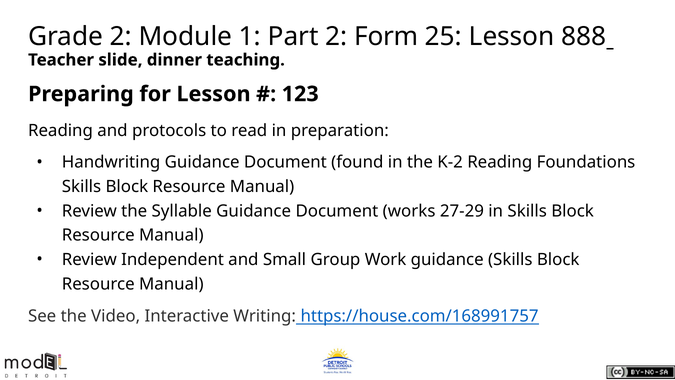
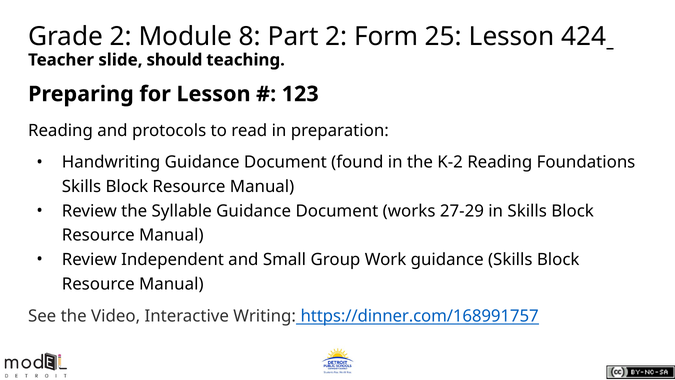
1: 1 -> 8 (250, 37)
888: 888 -> 424 (584, 37)
dinner: dinner -> should (174, 60)
https://house.com/168991757: https://house.com/168991757 -> https://dinner.com/168991757 (420, 316)
